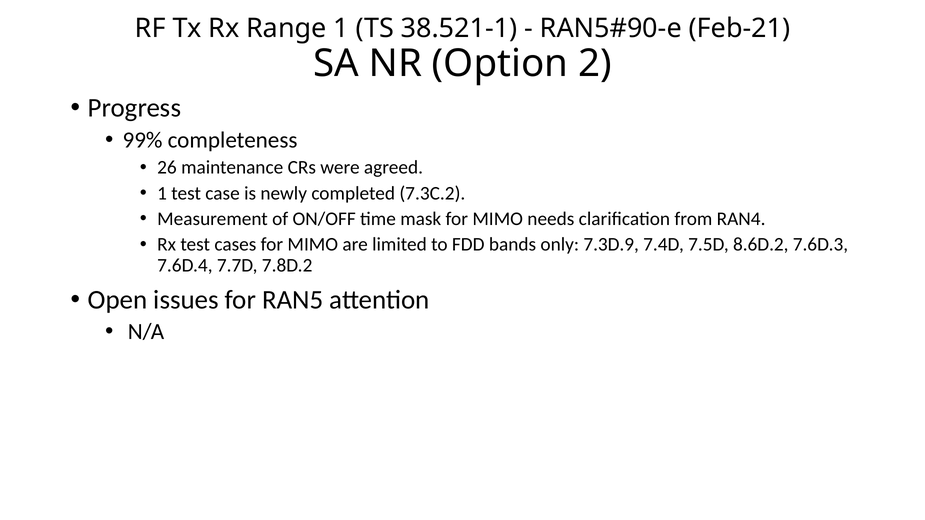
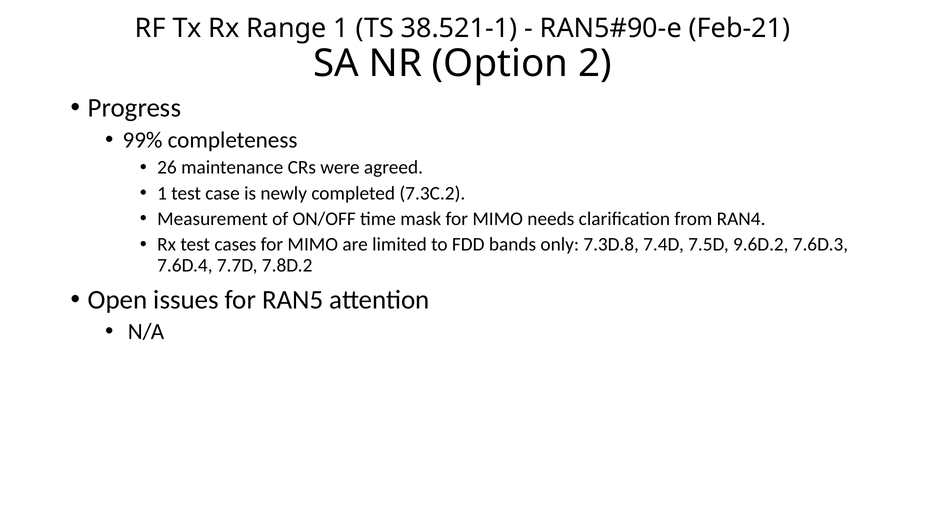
7.3D.9: 7.3D.9 -> 7.3D.8 (611, 245)
8.6D.2: 8.6D.2 -> 9.6D.2 (761, 245)
